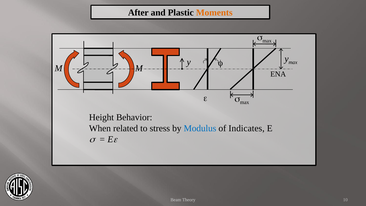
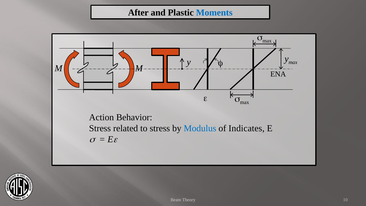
Moments colour: orange -> blue (214, 13)
Height: Height -> Action (101, 117)
When: When -> Stress (100, 128)
